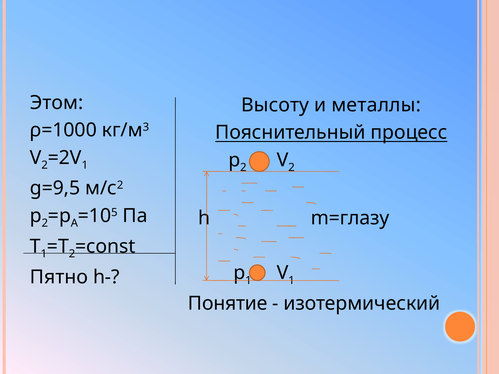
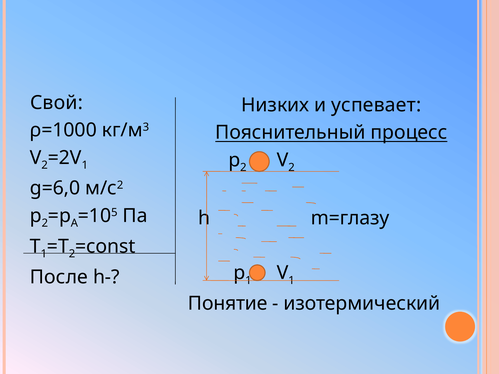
Этом: Этом -> Свой (56, 103)
Высоту: Высоту -> Низких (275, 105)
металлы: металлы -> успевает (376, 105)
g=9,5: g=9,5 -> g=6,0 (55, 188)
Пятно: Пятно -> После (59, 277)
